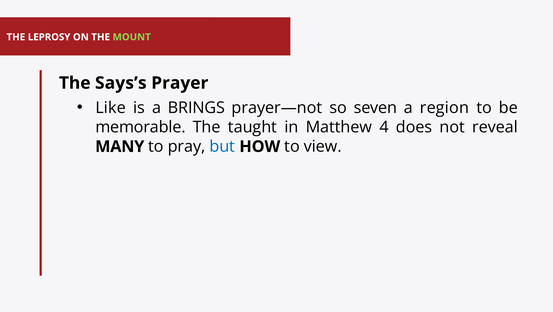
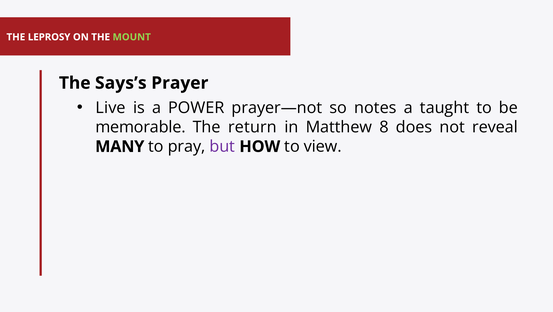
Like: Like -> Live (111, 108)
BRINGS: BRINGS -> POWER (196, 108)
seven: seven -> notes (375, 108)
region: region -> taught (445, 108)
taught: taught -> return (252, 127)
4: 4 -> 8 (384, 127)
but colour: blue -> purple (222, 147)
